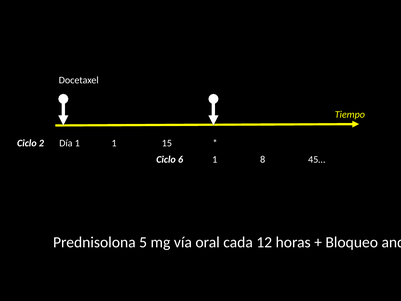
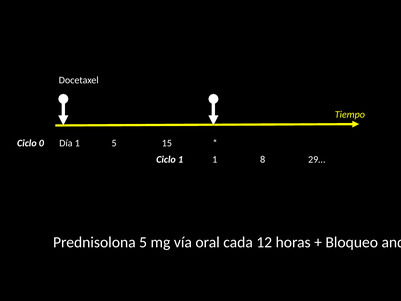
2: 2 -> 0 (41, 143)
1 1: 1 -> 5 (114, 143)
Ciclo 6: 6 -> 1 (181, 159)
45…: 45… -> 29… (317, 159)
